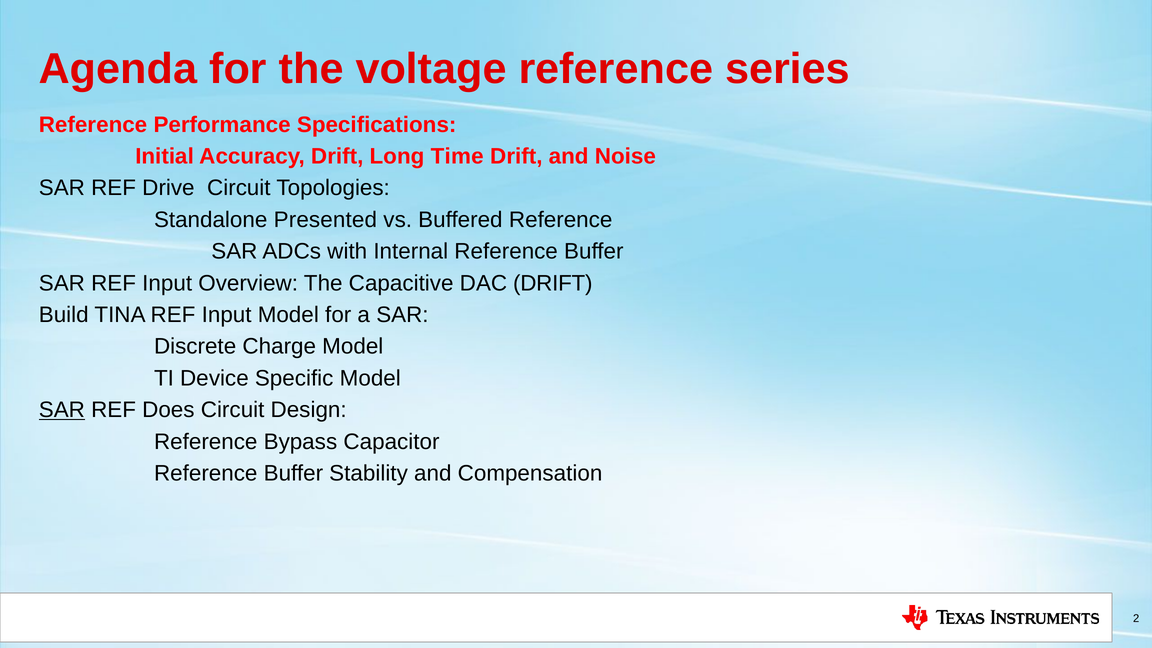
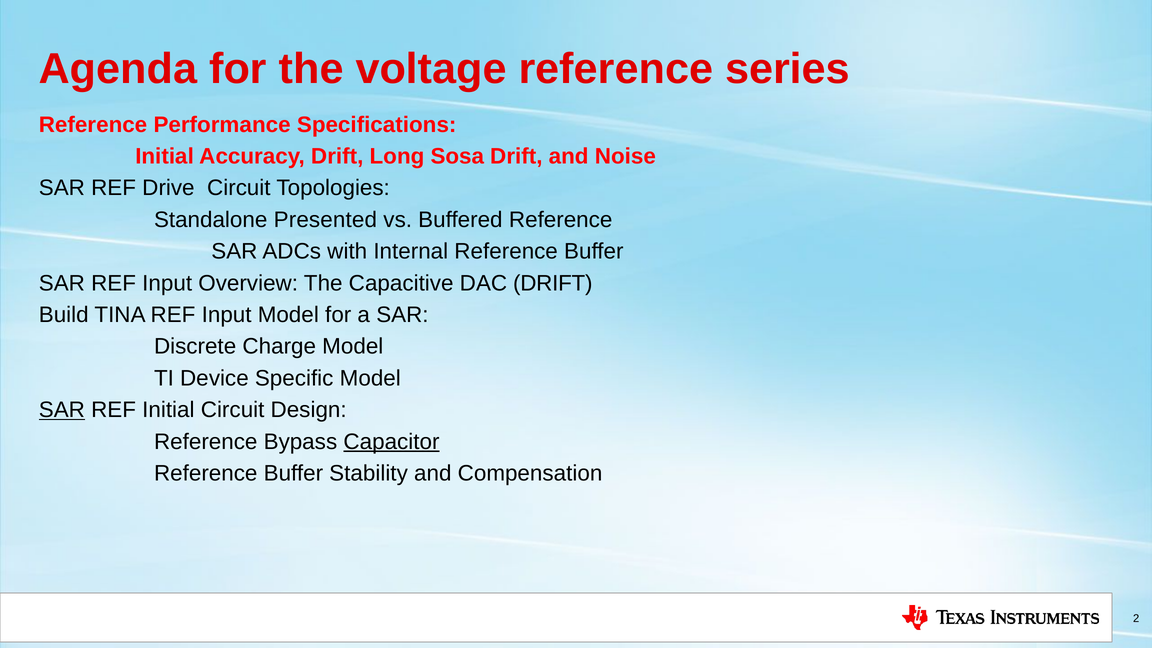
Time: Time -> Sosa (457, 156)
REF Does: Does -> Initial (168, 410)
Capacitor underline: none -> present (391, 442)
